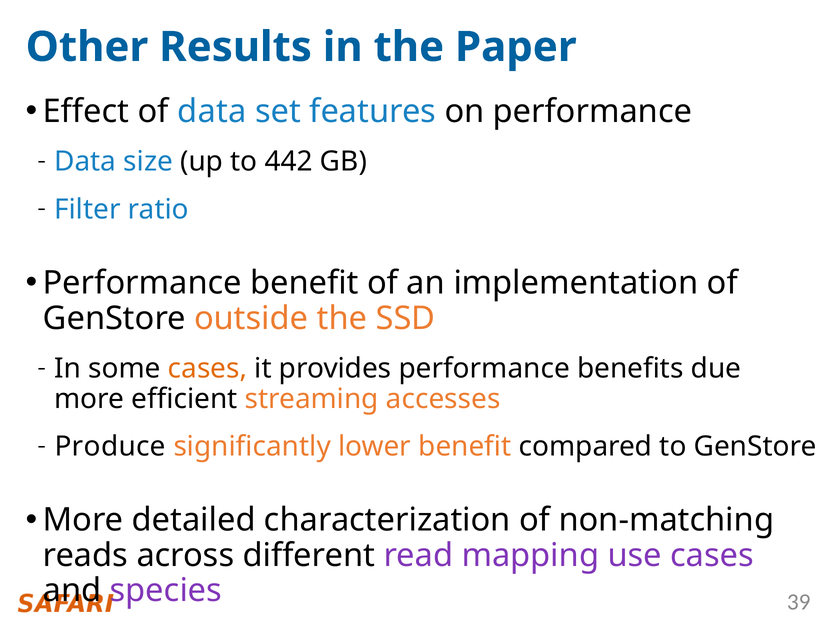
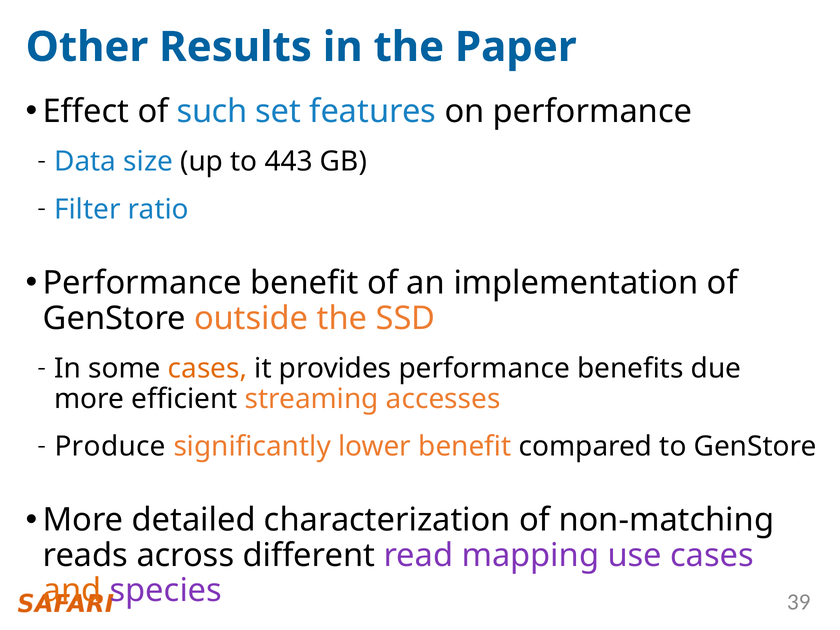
of data: data -> such (212, 111)
442: 442 -> 443 (289, 162)
and colour: black -> orange (72, 591)
